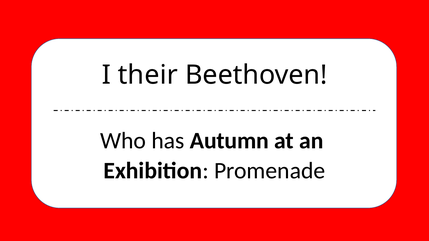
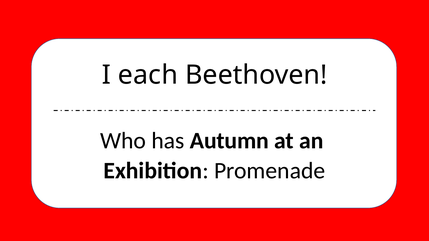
their: their -> each (148, 75)
